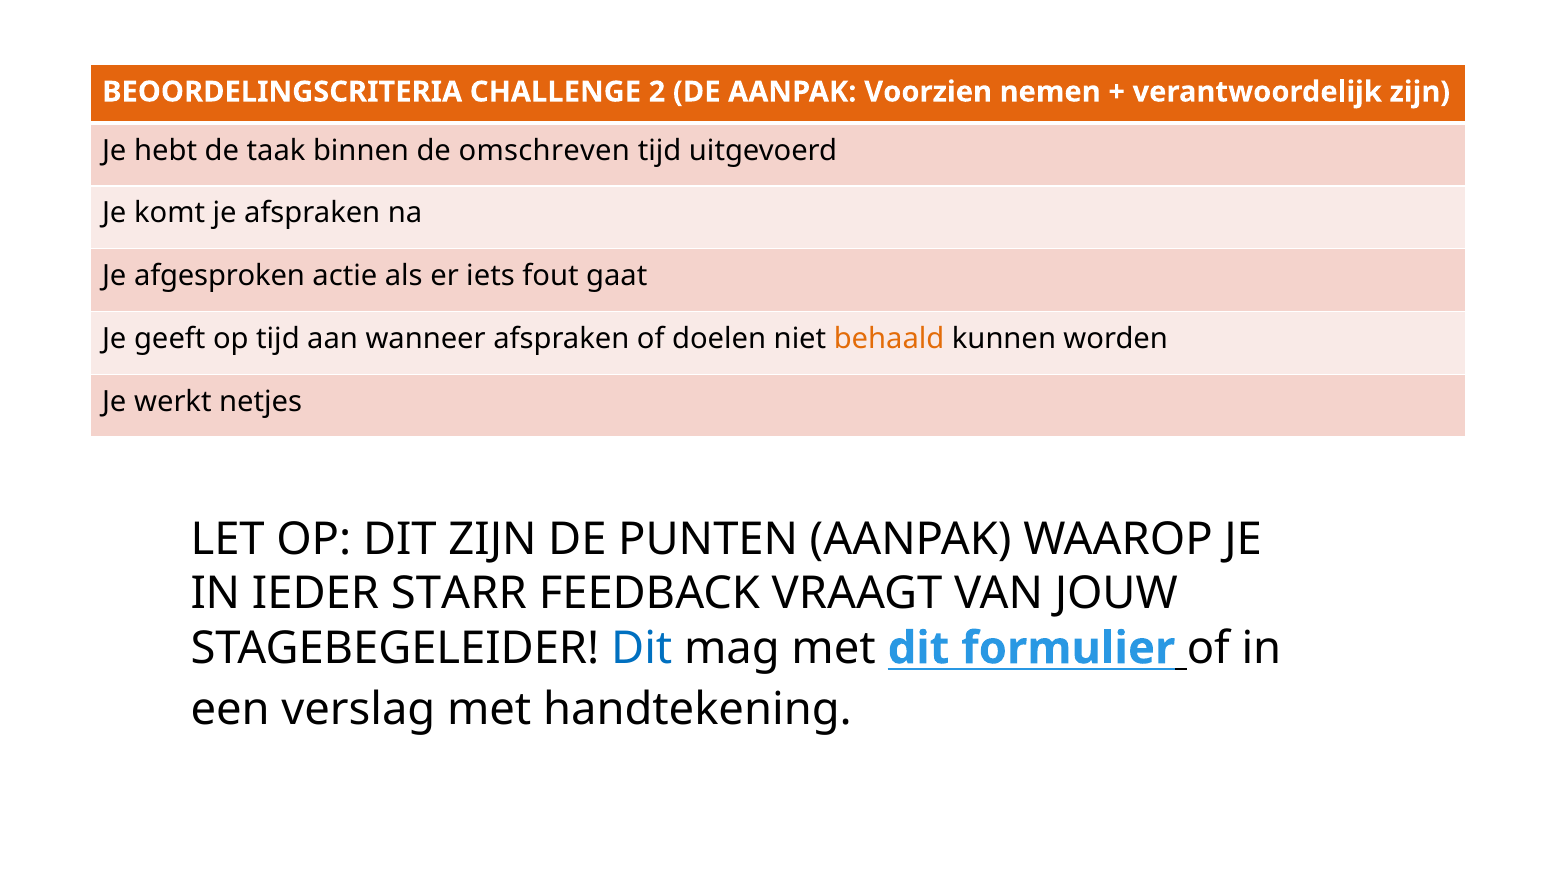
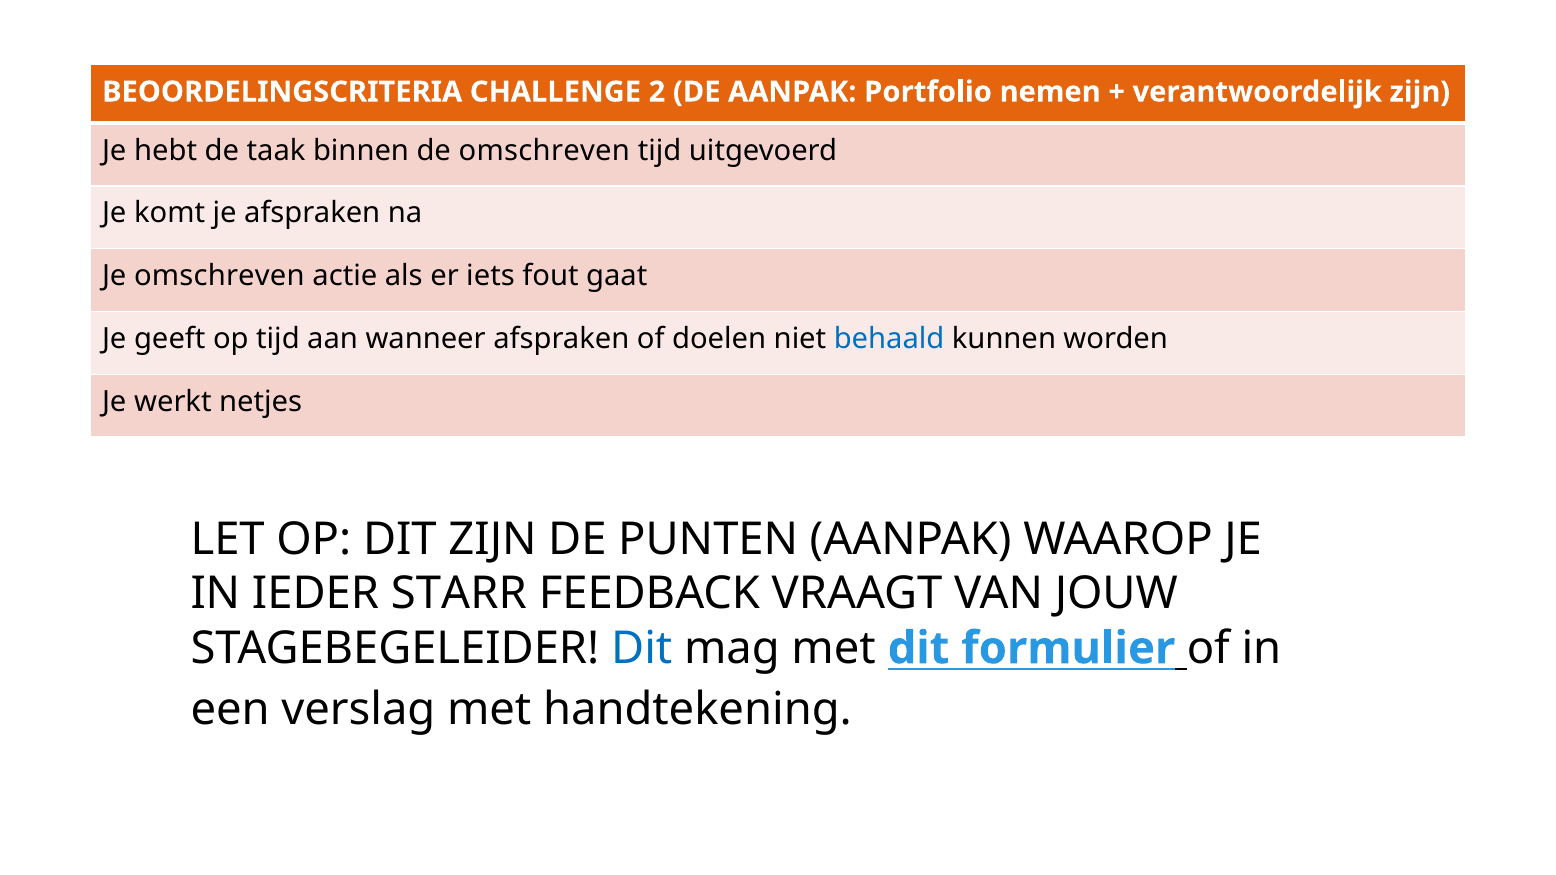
Voorzien: Voorzien -> Portfolio (928, 92)
Je afgesproken: afgesproken -> omschreven (219, 276)
behaald colour: orange -> blue (889, 339)
